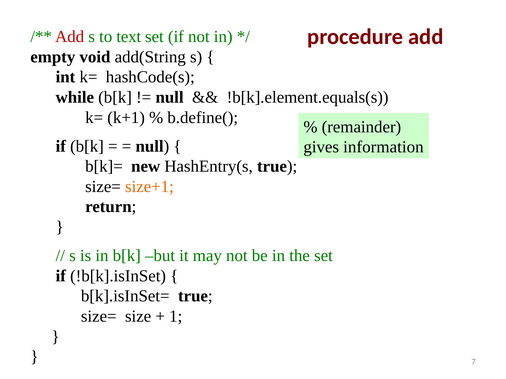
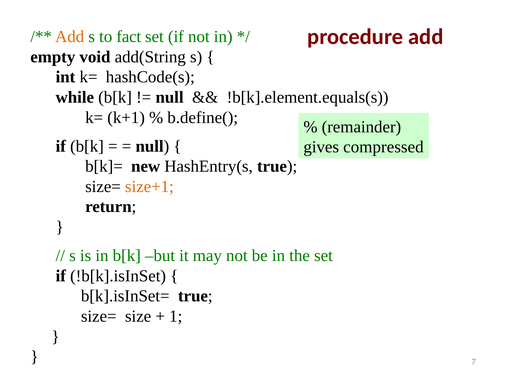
Add colour: red -> orange (70, 37)
text: text -> fact (129, 37)
information: information -> compressed (383, 147)
